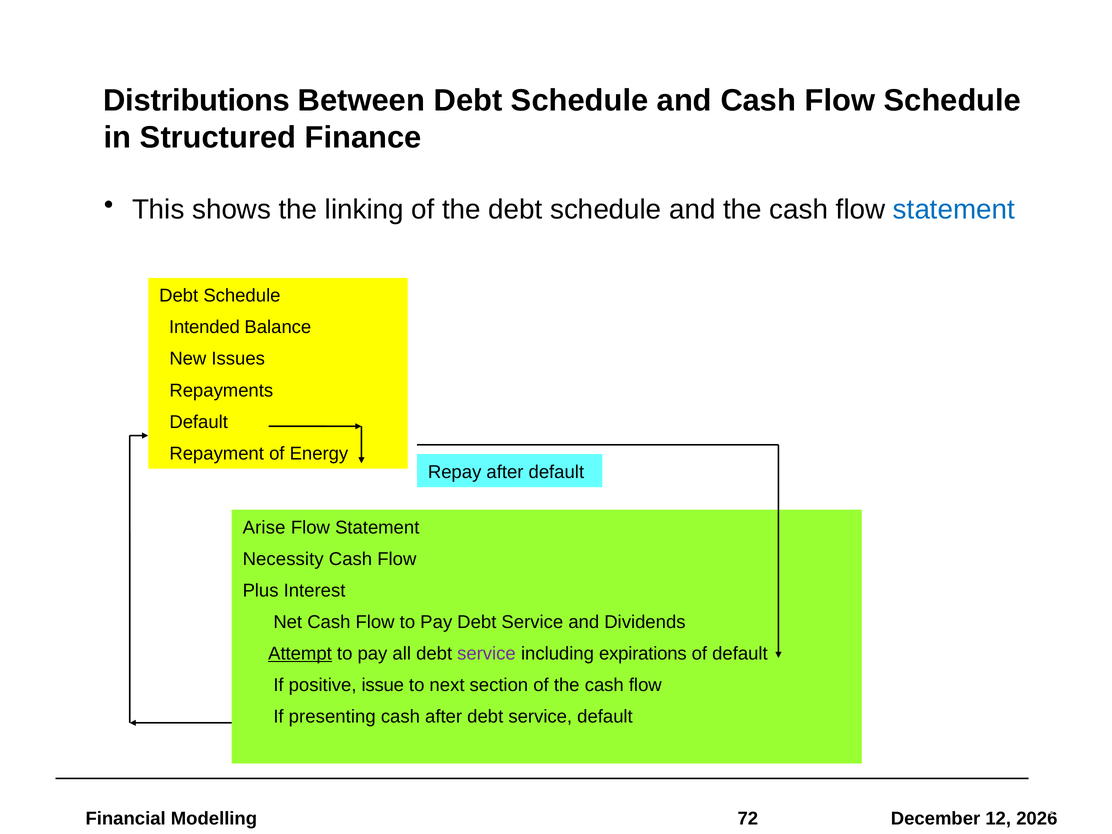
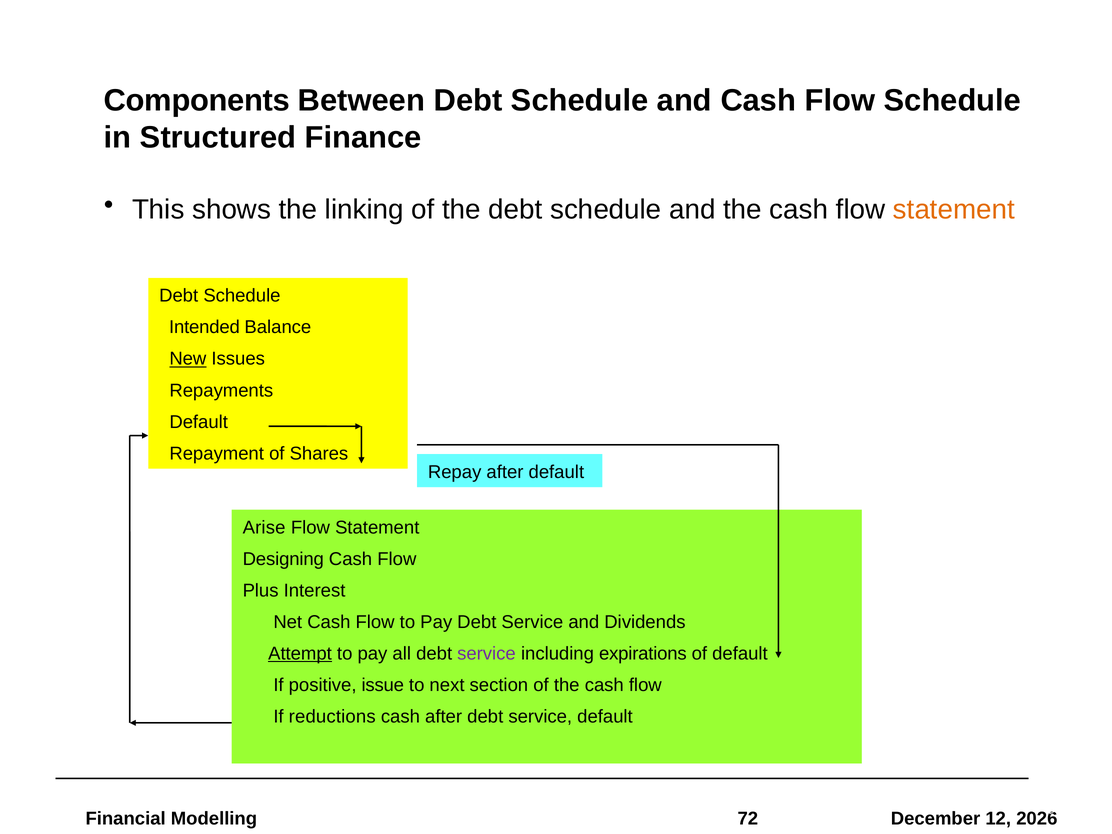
Distributions: Distributions -> Components (197, 100)
statement colour: blue -> orange (954, 210)
New underline: none -> present (188, 359)
Energy: Energy -> Shares (319, 453)
Necessity: Necessity -> Designing (283, 559)
presenting: presenting -> reductions (332, 717)
